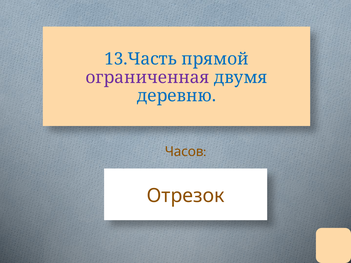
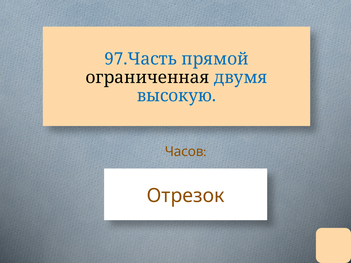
13.Часть: 13.Часть -> 97.Часть (141, 59)
ограниченная colour: purple -> black (147, 78)
деревню: деревню -> высокую (177, 96)
